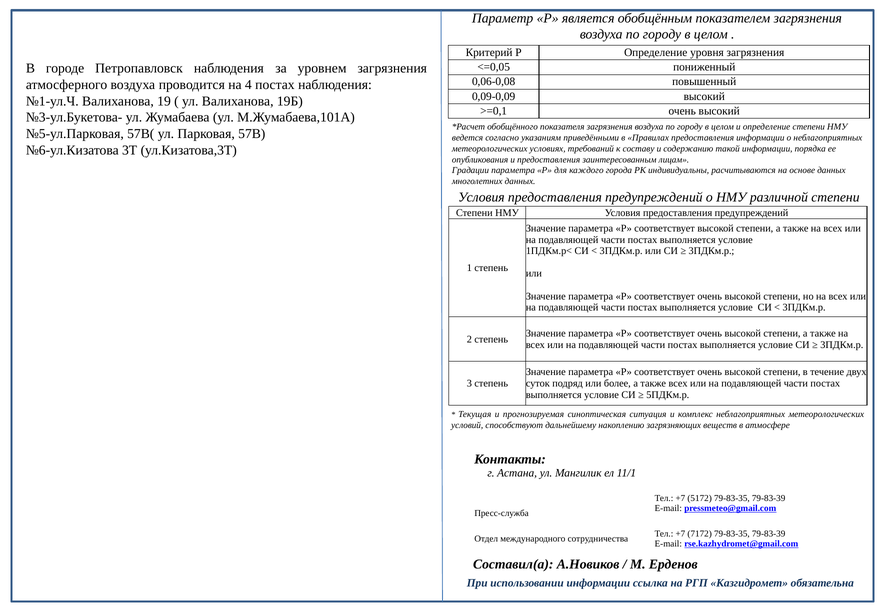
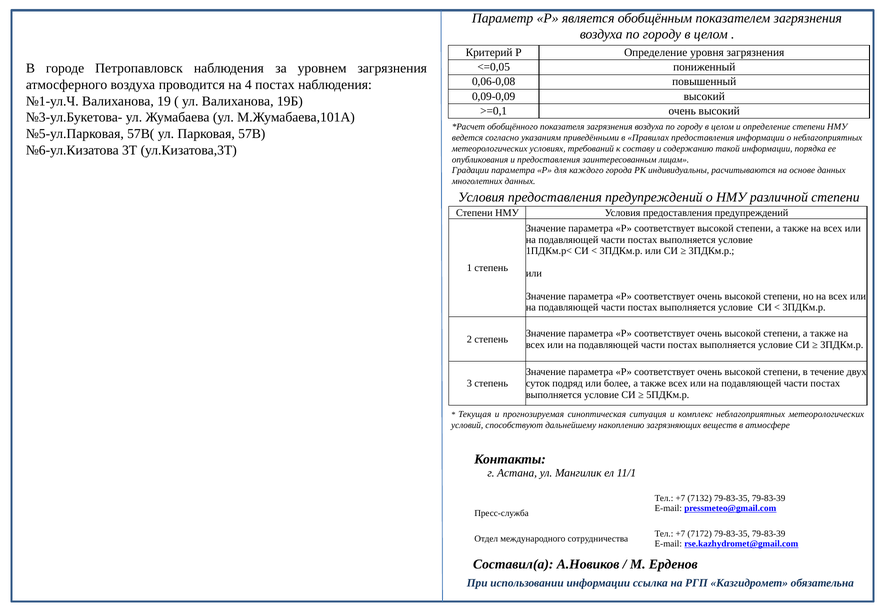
5172: 5172 -> 7132 (700, 499)
